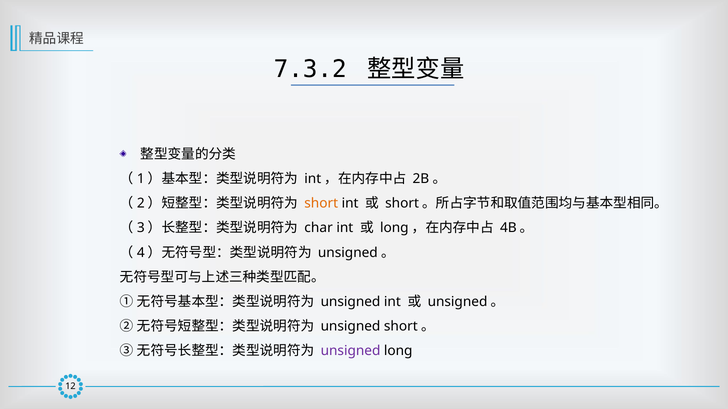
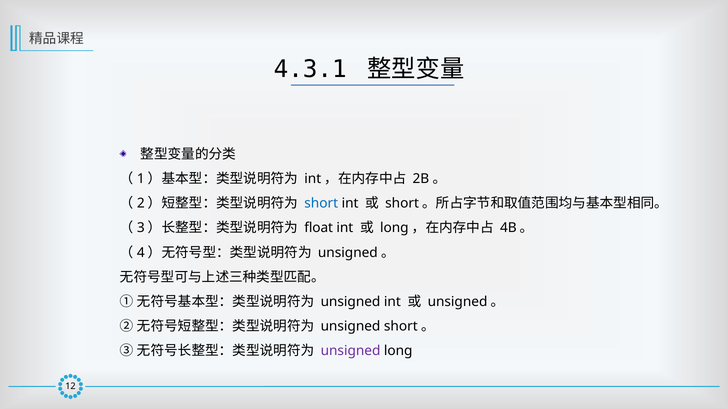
7.3.2: 7.3.2 -> 4.3.1 (310, 69)
short colour: orange -> blue (321, 204)
char: char -> float (319, 228)
